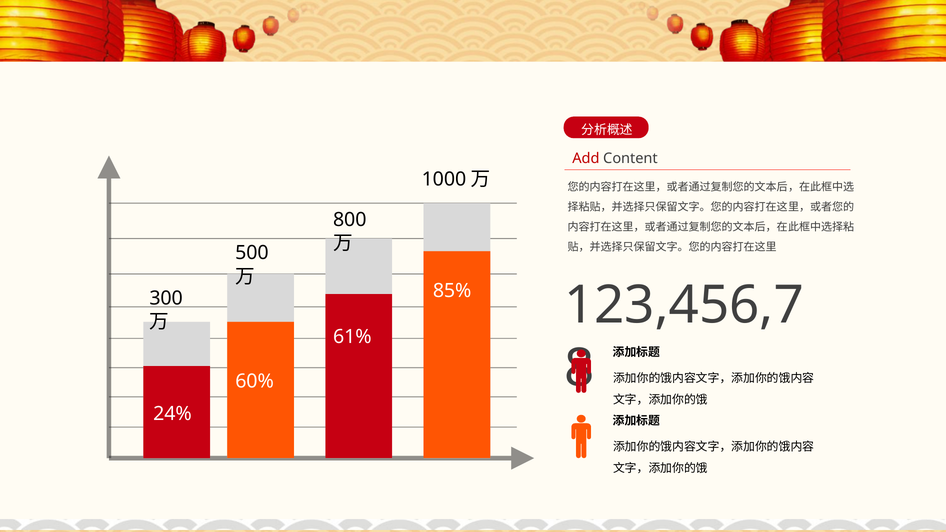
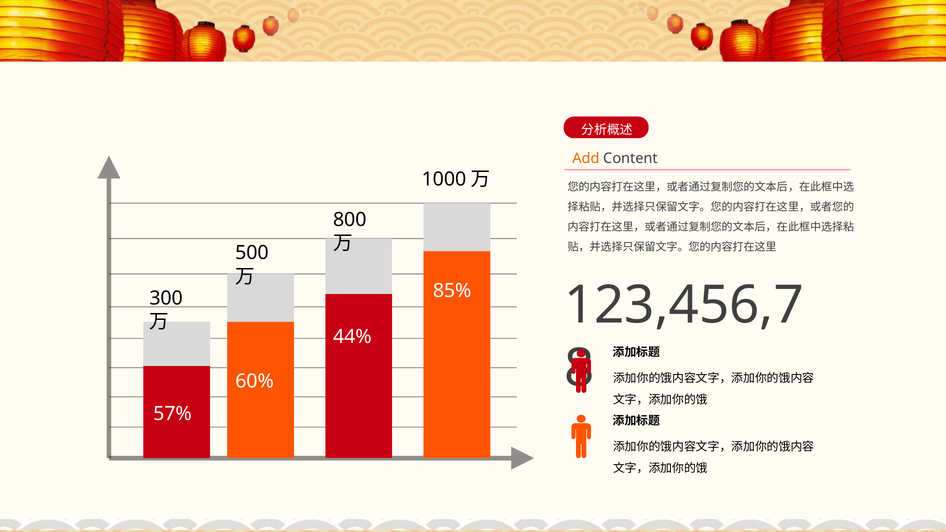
Add colour: red -> orange (586, 159)
61%: 61% -> 44% (352, 337)
24%: 24% -> 57% (172, 414)
